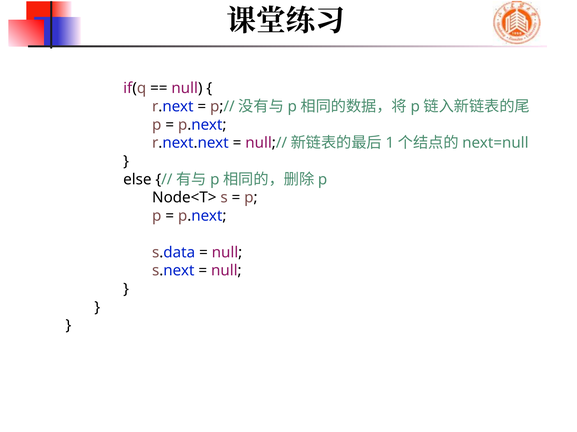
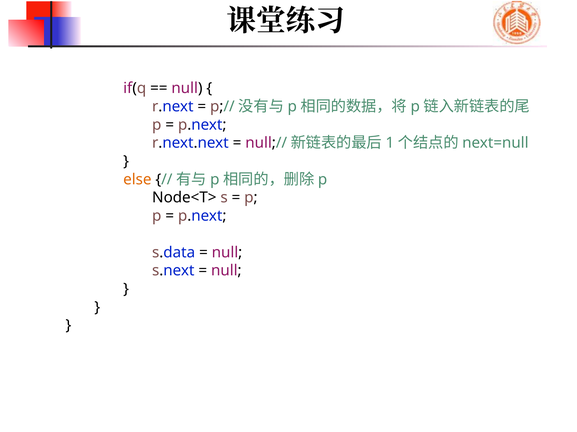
else colour: black -> orange (137, 180)
